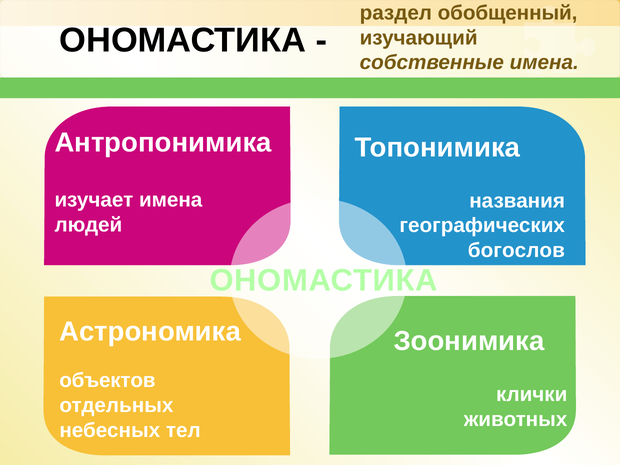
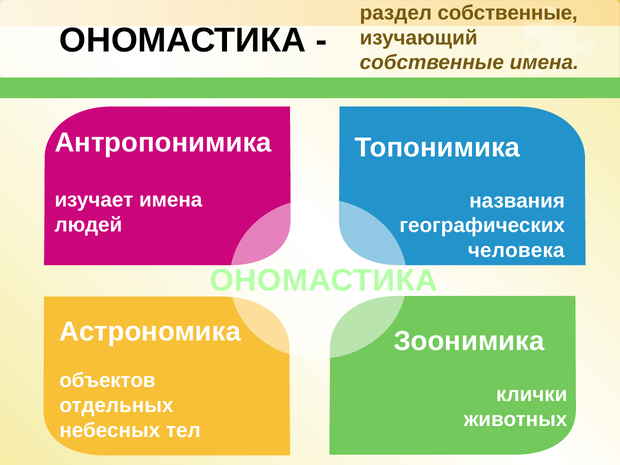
раздел обобщенный: обобщенный -> собственные (508, 13)
богослов: богослов -> человека (516, 250)
